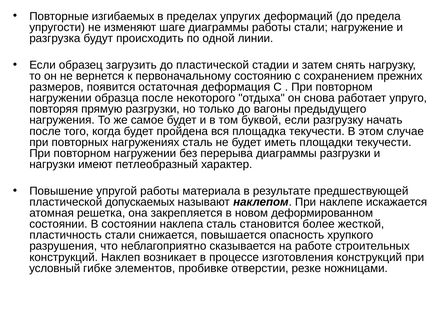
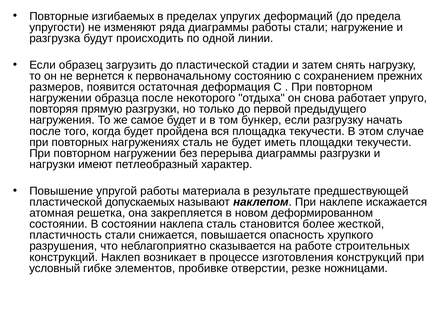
шаге: шаге -> ряда (172, 27)
вагоны: вагоны -> первой (272, 109)
буквой: буквой -> бункер (261, 120)
